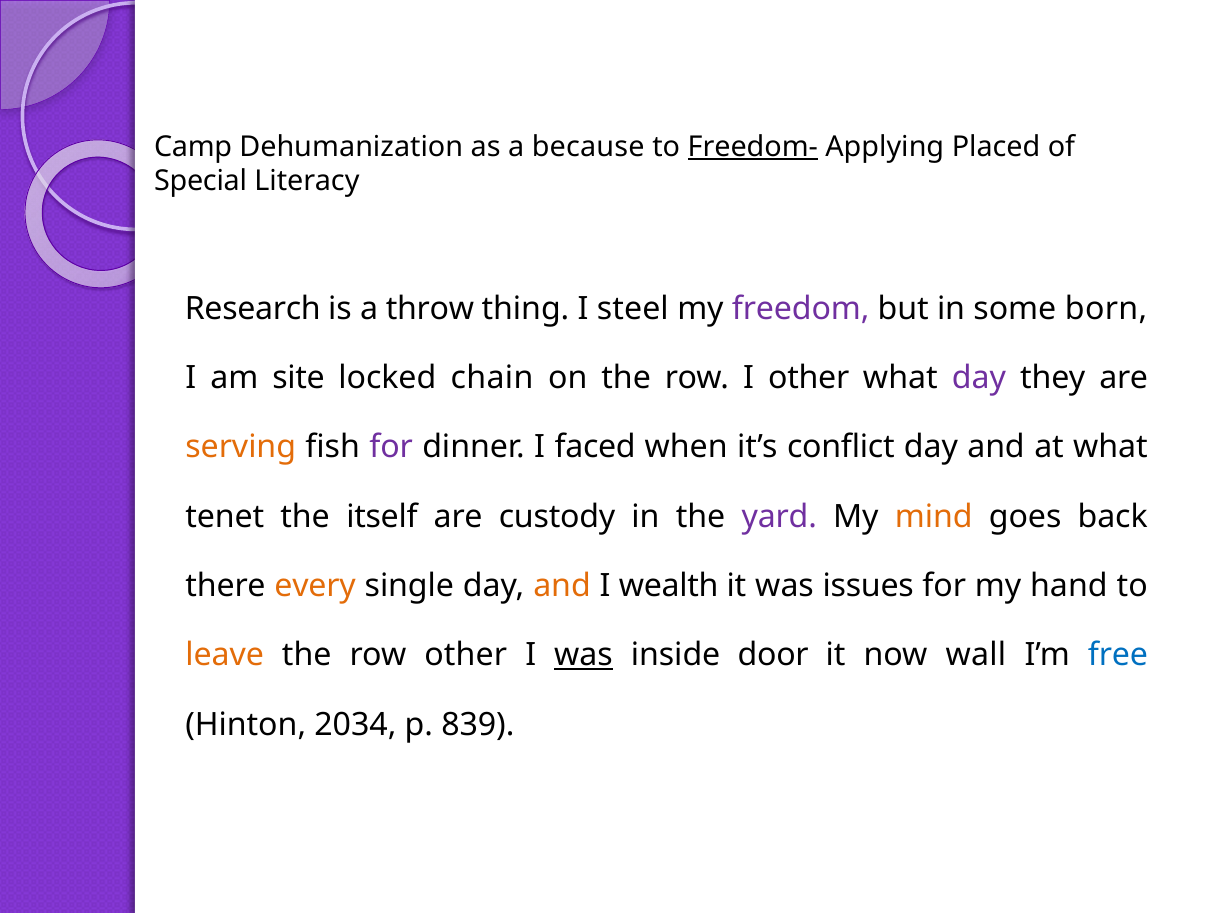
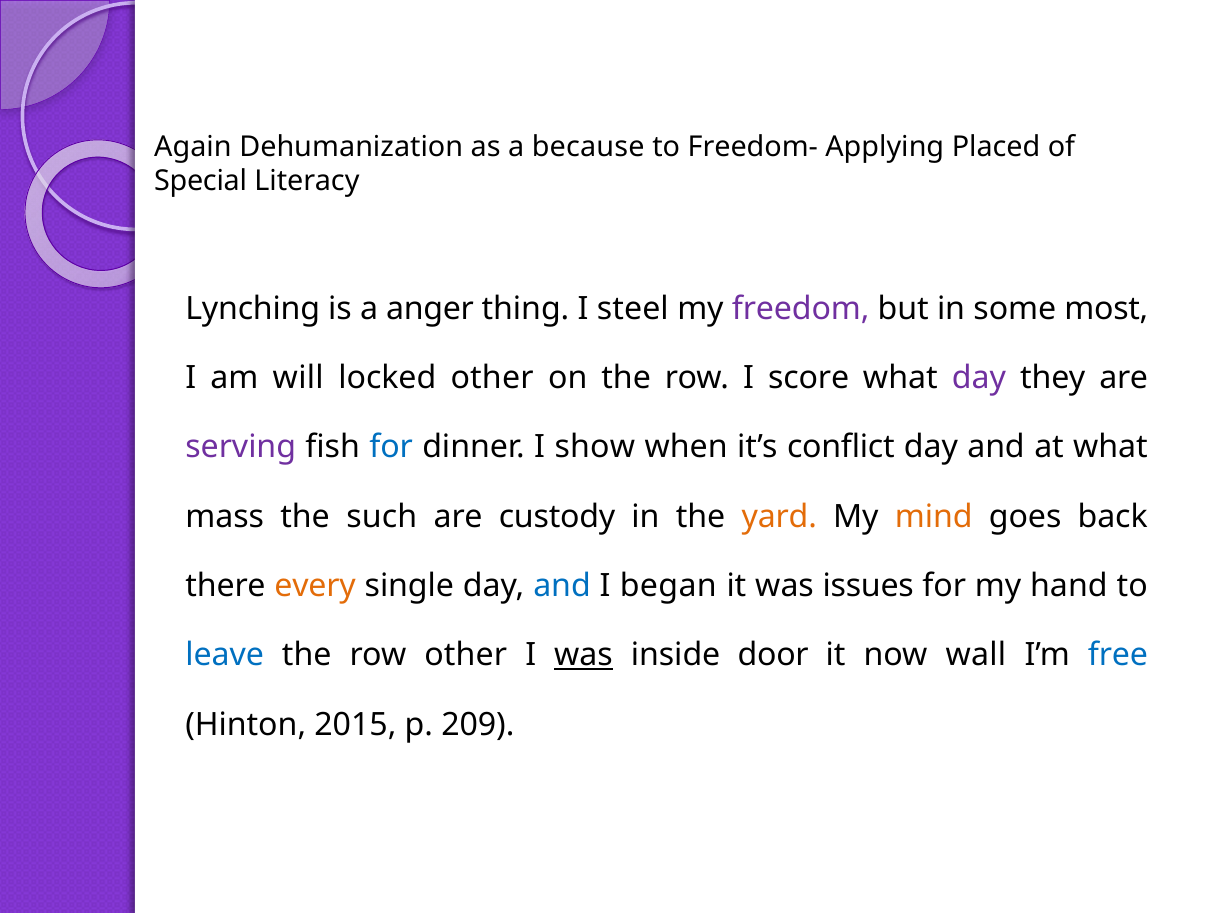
Camp: Camp -> Again (193, 147)
Freedom- underline: present -> none (753, 147)
Research: Research -> Lynching (253, 309)
throw: throw -> anger (430, 309)
born: born -> most (1106, 309)
site: site -> will (298, 378)
locked chain: chain -> other (492, 378)
I other: other -> score (809, 378)
serving colour: orange -> purple (241, 447)
for colour: purple -> blue (391, 447)
faced: faced -> show (595, 447)
tenet: tenet -> mass (225, 517)
itself: itself -> such (382, 517)
yard colour: purple -> orange (779, 517)
and colour: orange -> blue (562, 586)
wealth: wealth -> began (668, 586)
leave colour: orange -> blue (225, 656)
2034: 2034 -> 2015 (355, 725)
839: 839 -> 209 (478, 725)
